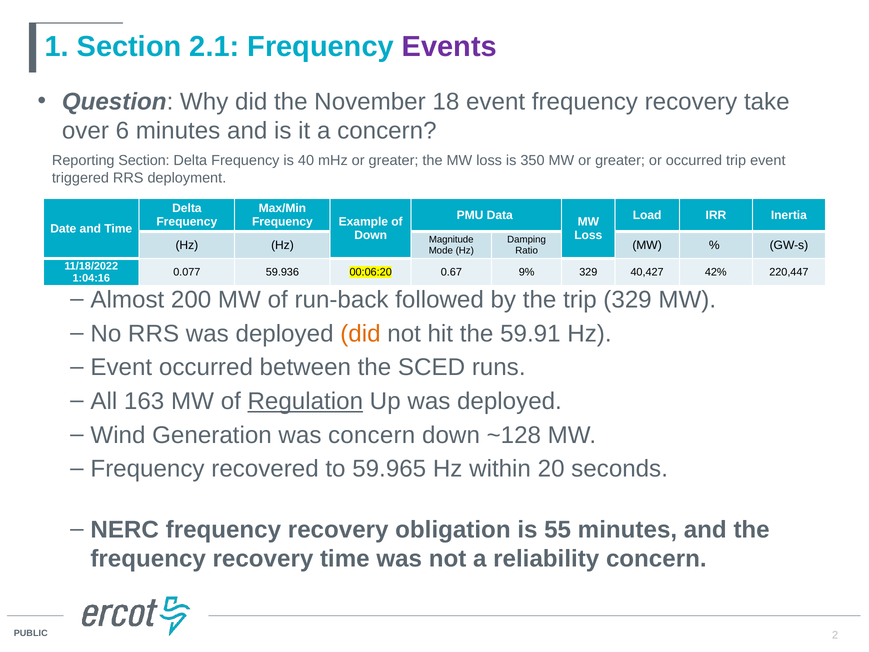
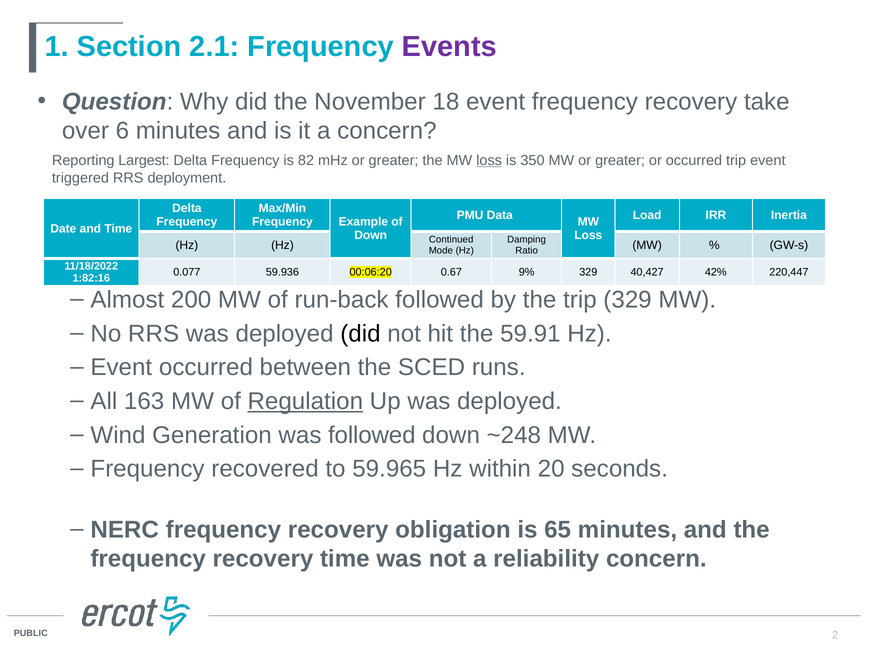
Reporting Section: Section -> Largest (144, 160)
40: 40 -> 82 (306, 160)
loss underline: none -> present (489, 160)
Magnitude: Magnitude -> Continued (451, 240)
1:04:16: 1:04:16 -> 1:82:16 (91, 278)
did colour: orange -> black (360, 334)
was concern: concern -> followed (372, 435)
~128: ~128 -> ~248 (514, 435)
55: 55 -> 65 (558, 530)
